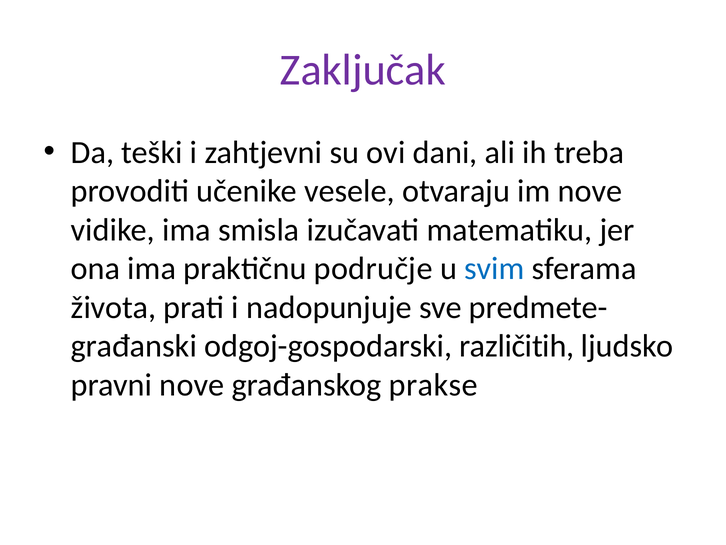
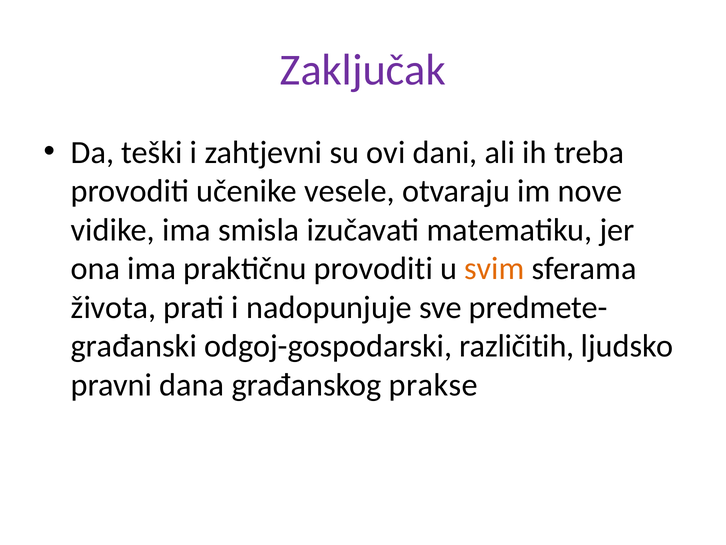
praktičnu područje: područje -> provoditi (373, 268)
svim colour: blue -> orange (494, 268)
pravni nove: nove -> dana (192, 385)
